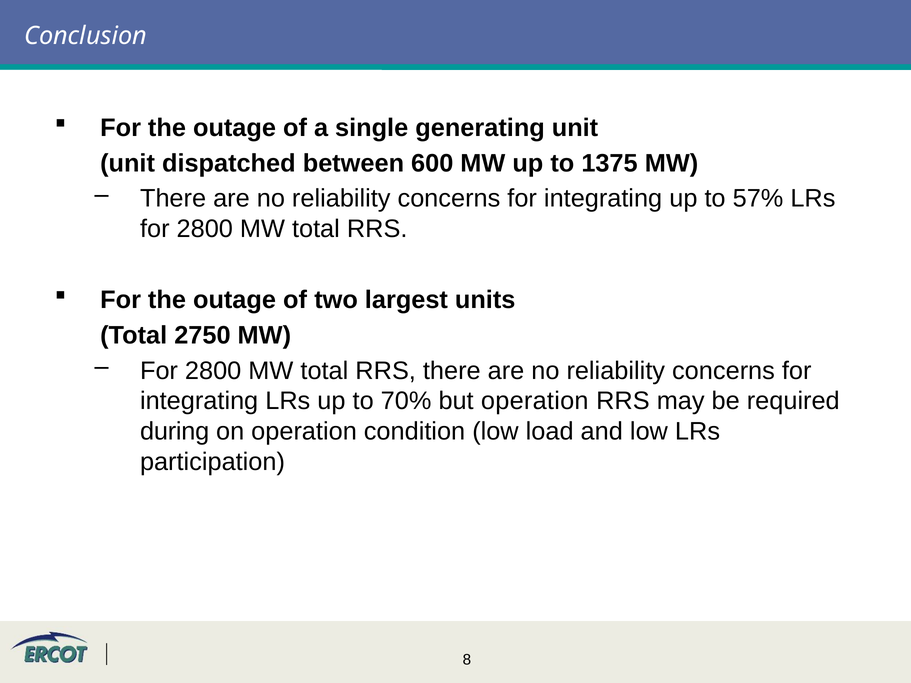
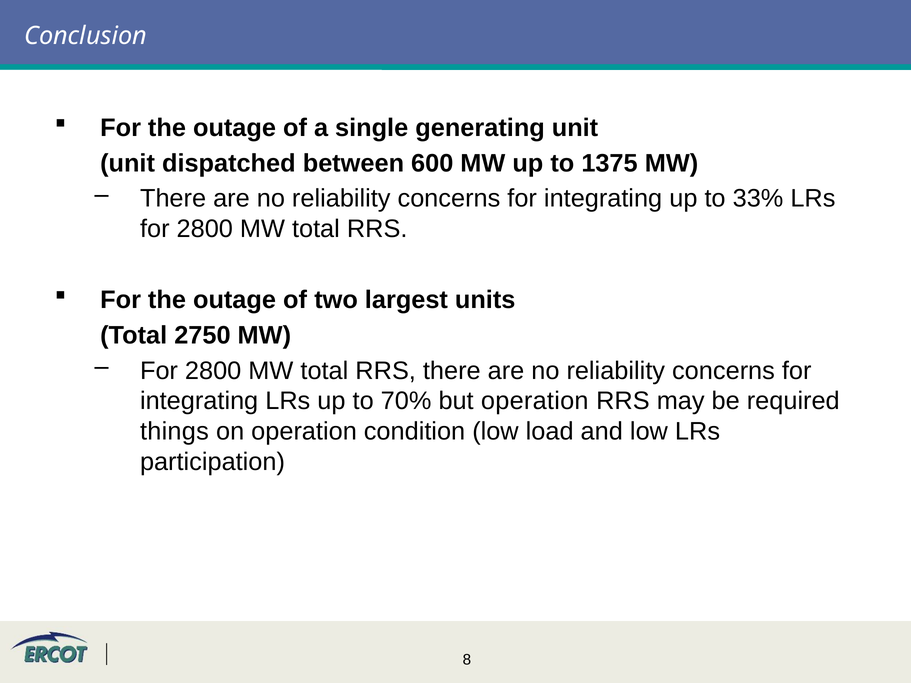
57%: 57% -> 33% (758, 199)
during: during -> things (174, 432)
